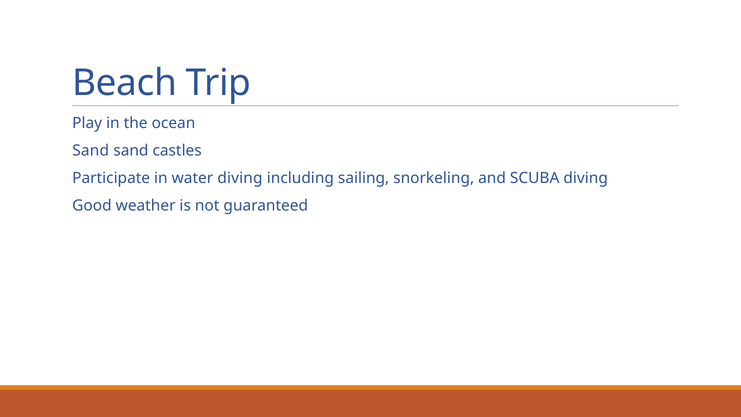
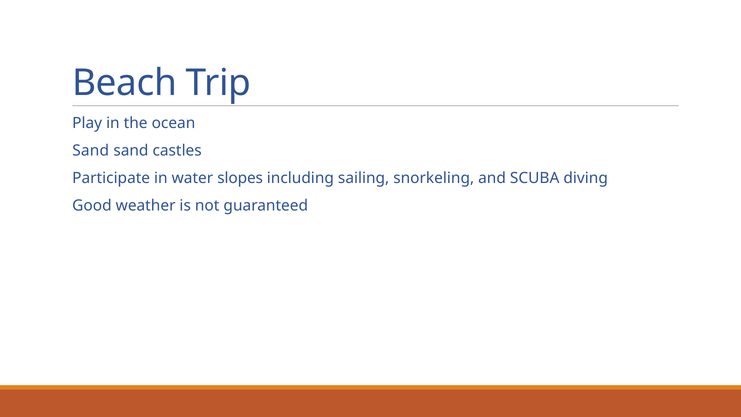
water diving: diving -> slopes (240, 178)
